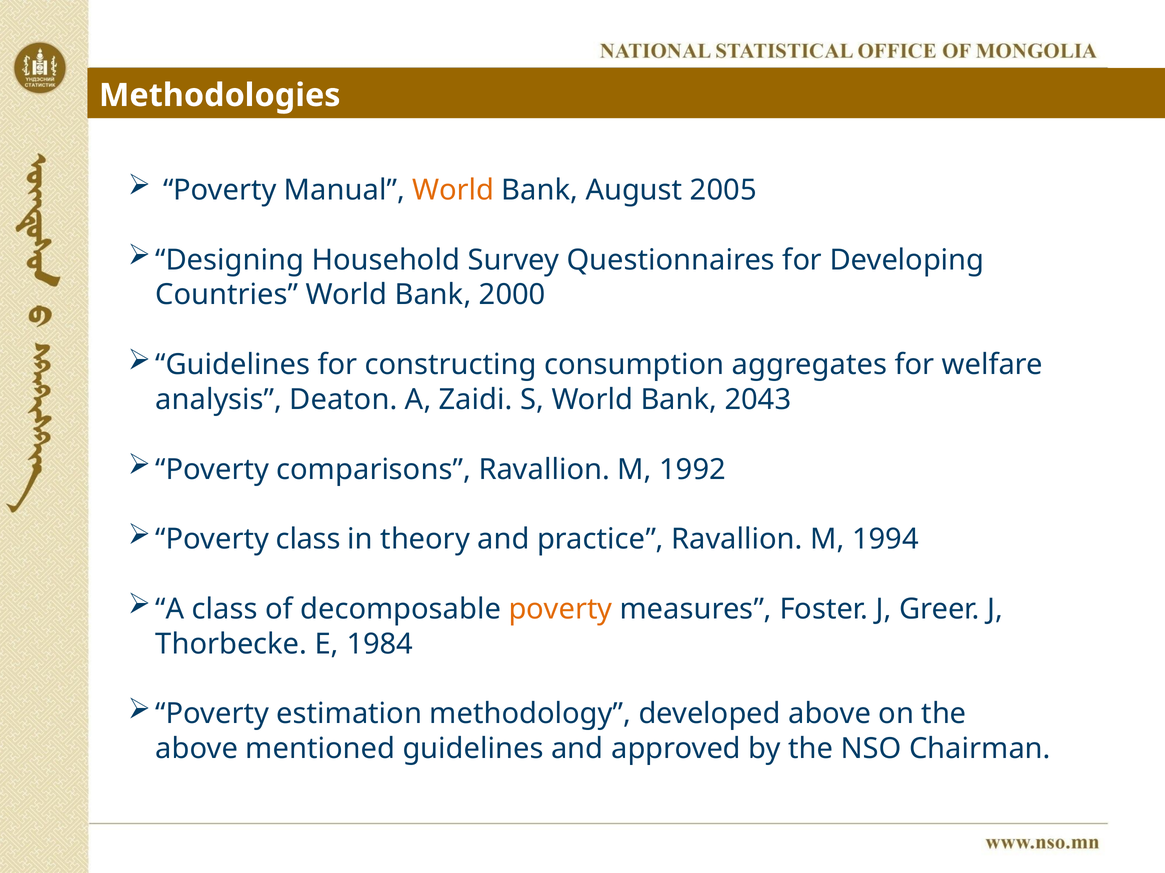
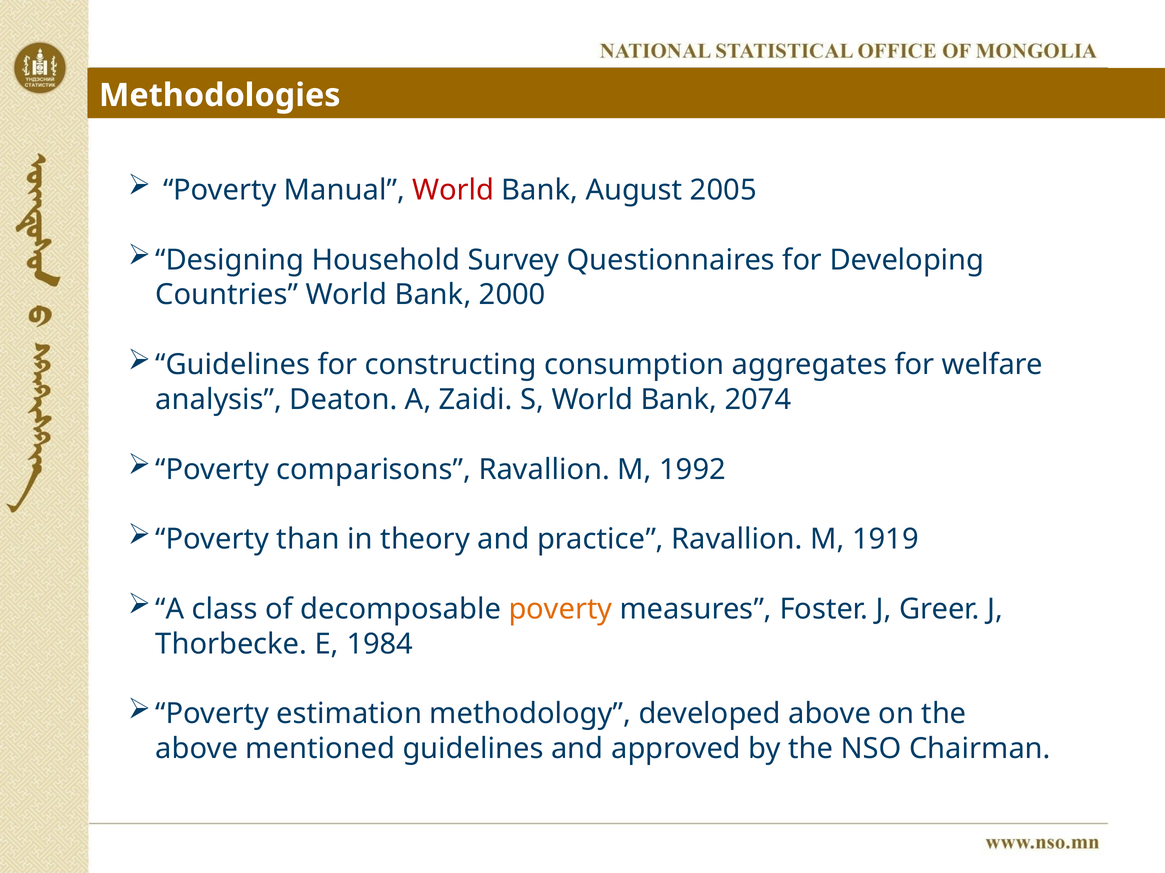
World colour: orange -> red (453, 190)
2043: 2043 -> 2074 (758, 400)
Poverty class: class -> than (308, 540)
1994: 1994 -> 1919 (885, 540)
